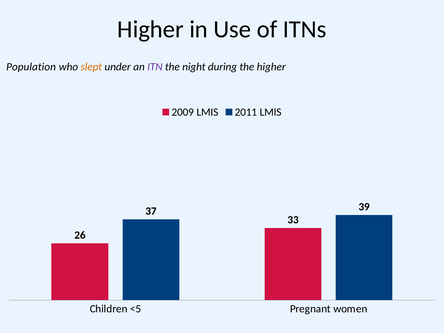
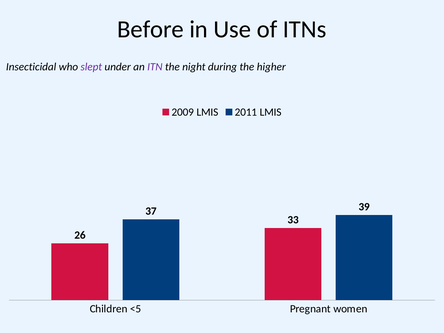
Higher: Higher -> Before (151, 29)
Population: Population -> Insecticidal (31, 67)
slept colour: orange -> purple (91, 67)
